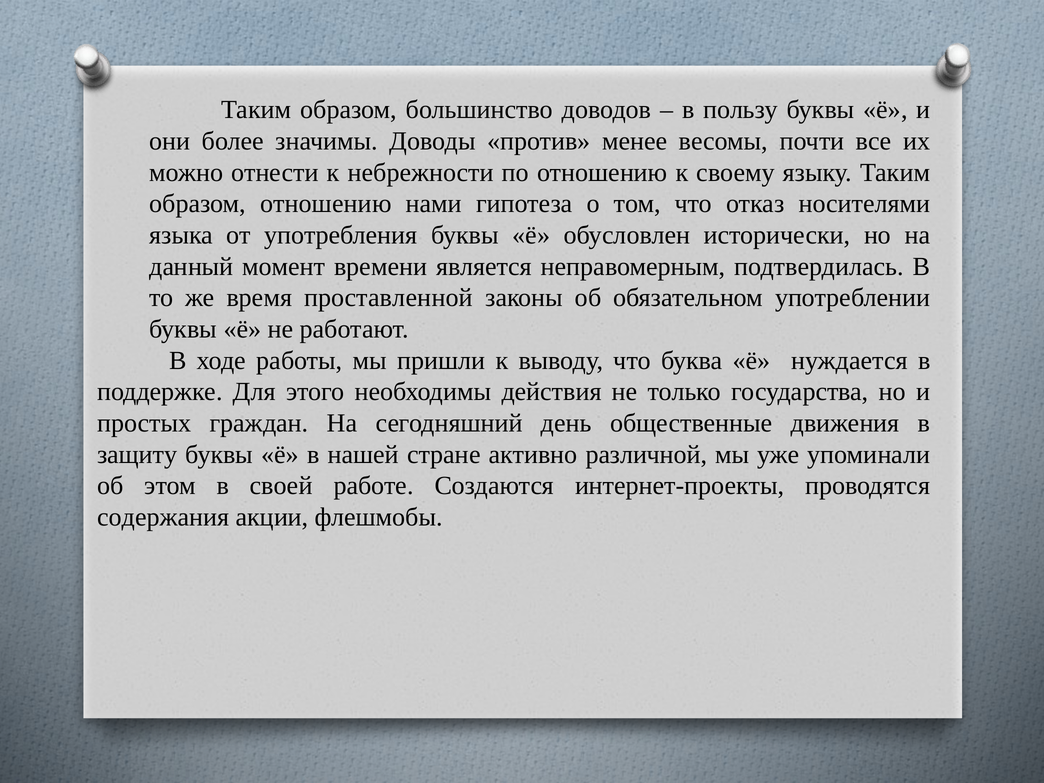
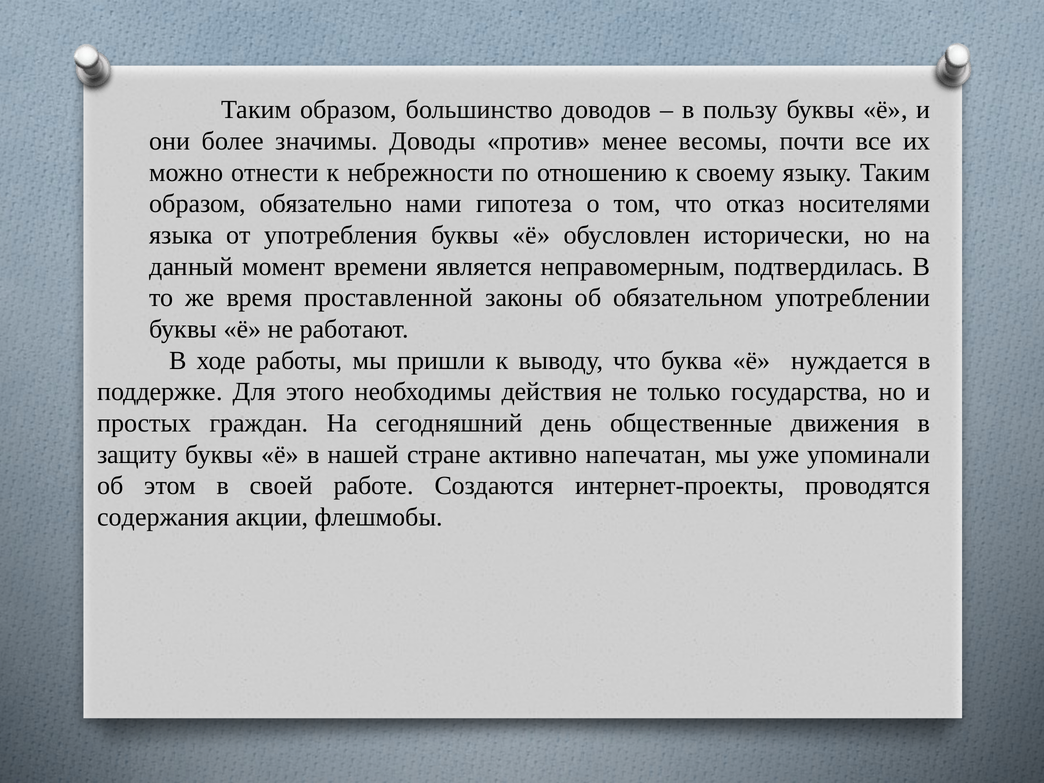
образом отношению: отношению -> обязательно (326, 204)
различной: различной -> напечатан (646, 454)
